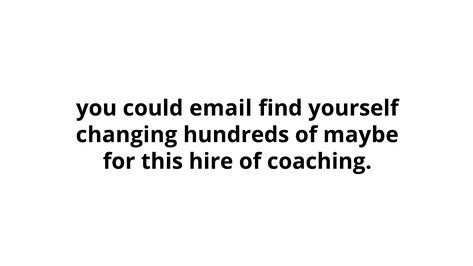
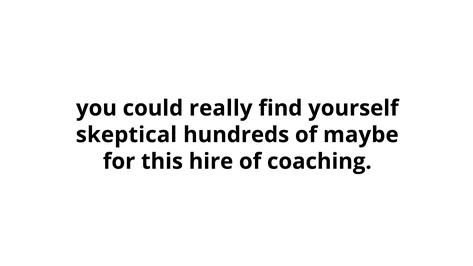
email: email -> really (221, 108)
changing: changing -> skeptical (126, 135)
